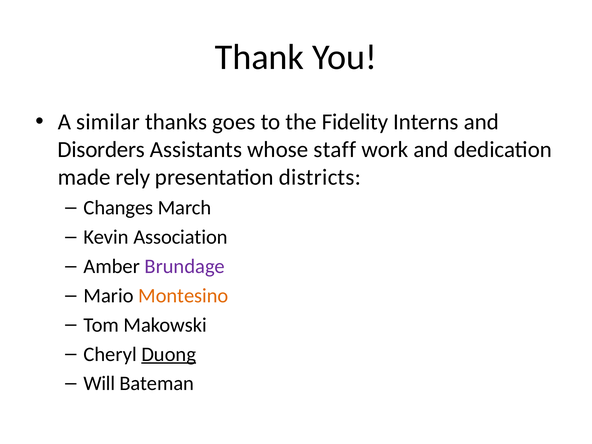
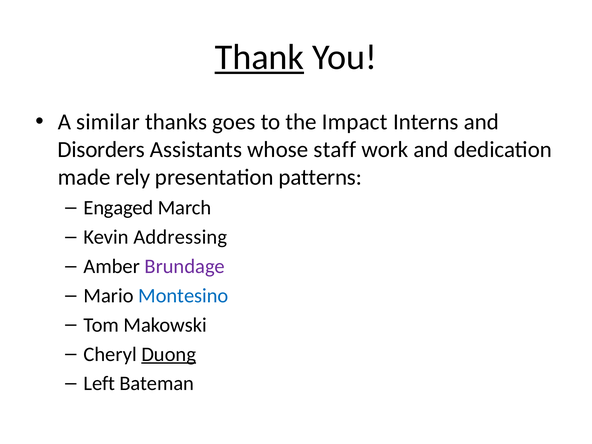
Thank underline: none -> present (259, 57)
Fidelity: Fidelity -> Impact (355, 122)
districts: districts -> patterns (320, 177)
Changes: Changes -> Engaged (118, 208)
Association: Association -> Addressing (180, 237)
Montesino colour: orange -> blue (183, 296)
Will: Will -> Left (99, 384)
